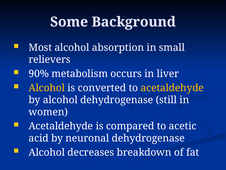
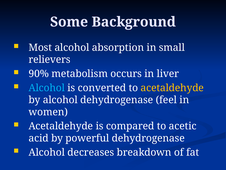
Alcohol colour: yellow -> light blue (47, 88)
still: still -> feel (166, 100)
neuronal: neuronal -> powerful (87, 138)
